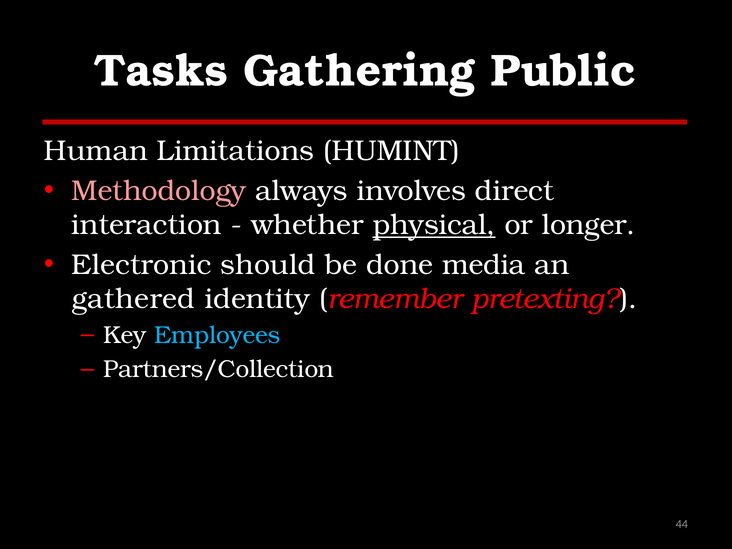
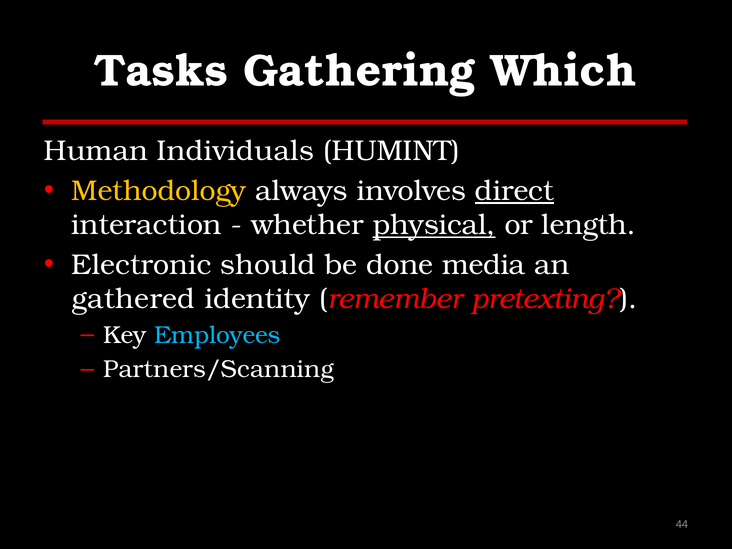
Public: Public -> Which (564, 71)
Limitations: Limitations -> Individuals (236, 151)
Methodology colour: pink -> yellow (159, 191)
direct underline: none -> present (514, 191)
longer: longer -> length (589, 225)
Partners/Collection: Partners/Collection -> Partners/Scanning (219, 369)
